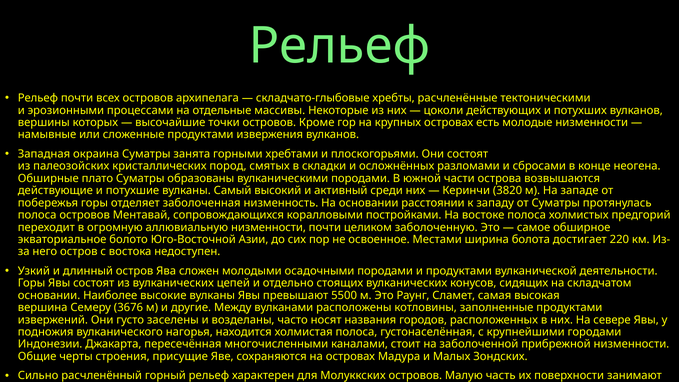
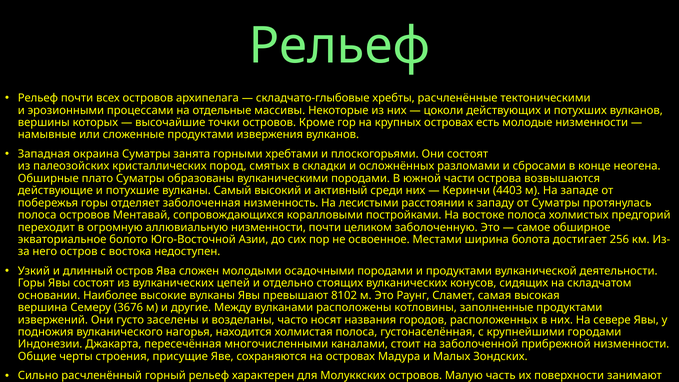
3820: 3820 -> 4403 (508, 191)
На основании: основании -> лесистыми (369, 203)
220: 220 -> 256 (619, 239)
5500: 5500 -> 8102 (344, 295)
